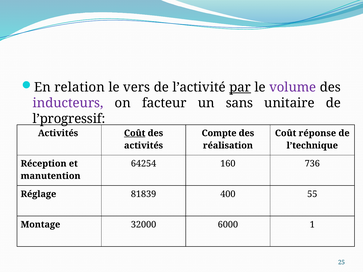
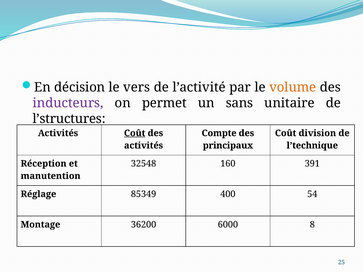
relation: relation -> décision (80, 87)
par underline: present -> none (240, 87)
volume colour: purple -> orange (293, 87)
facteur: facteur -> permet (164, 103)
l’progressif: l’progressif -> l’structures (69, 119)
réponse: réponse -> division (317, 133)
réalisation: réalisation -> principaux (228, 146)
64254: 64254 -> 32548 (144, 164)
736: 736 -> 391 (312, 164)
81839: 81839 -> 85349 (144, 194)
55: 55 -> 54 (312, 194)
32000: 32000 -> 36200 (144, 225)
1: 1 -> 8 (312, 225)
